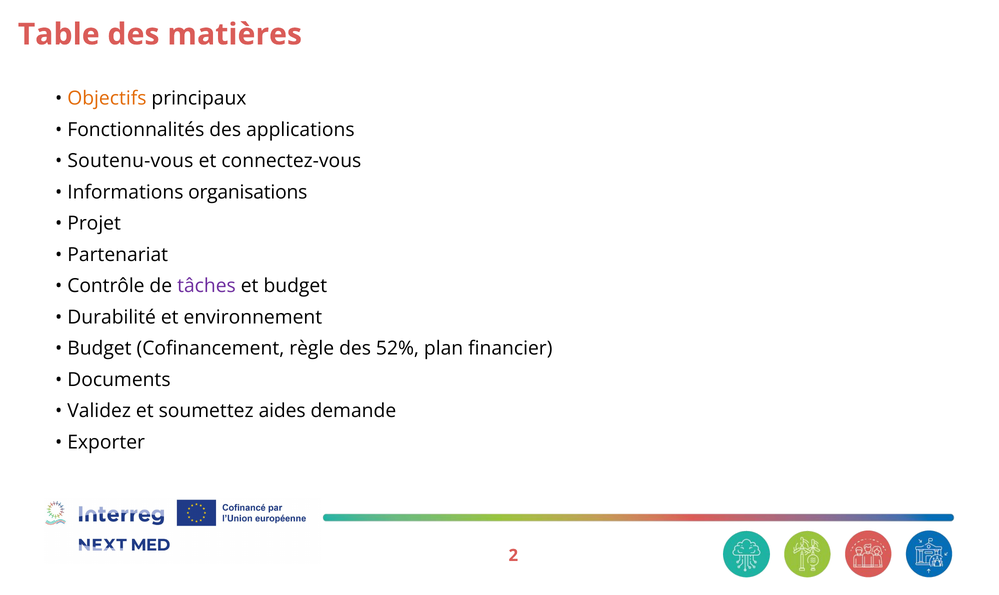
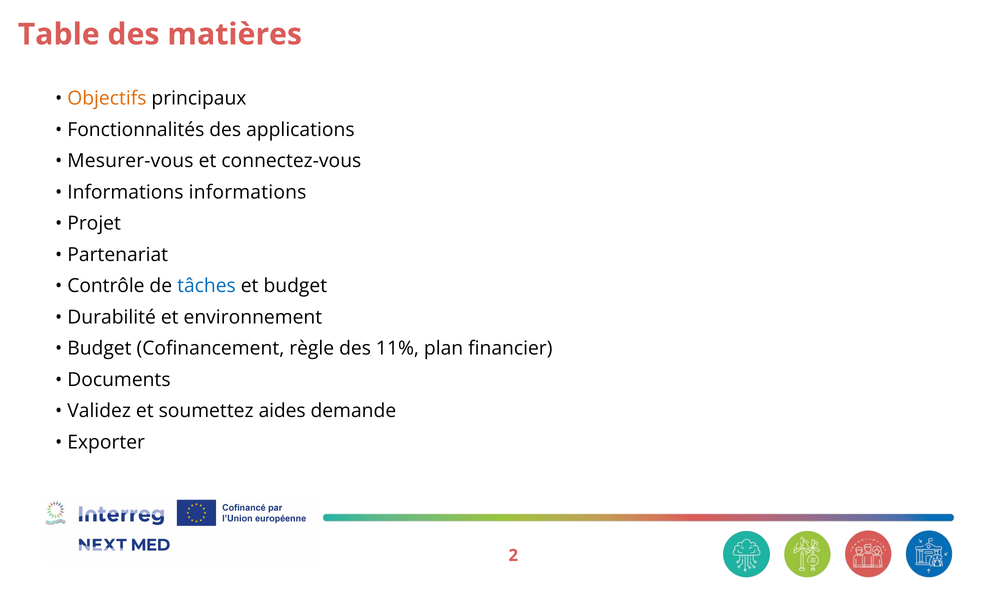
Soutenu-vous: Soutenu-vous -> Mesurer-vous (130, 161)
Informations organisations: organisations -> informations (248, 192)
tâches colour: purple -> blue (206, 286)
52%: 52% -> 11% (397, 348)
